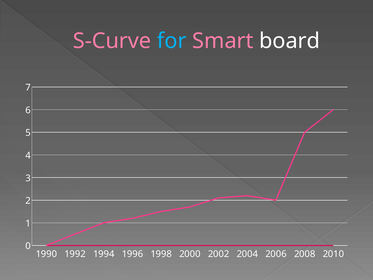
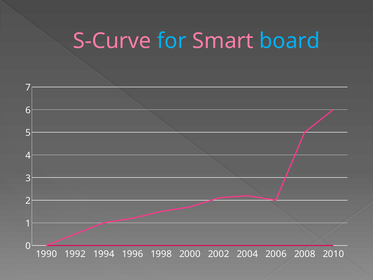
board colour: white -> light blue (290, 41)
